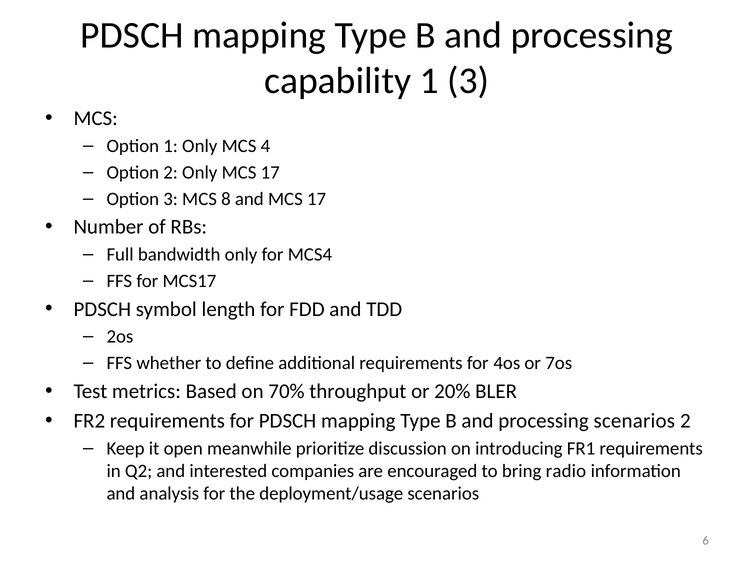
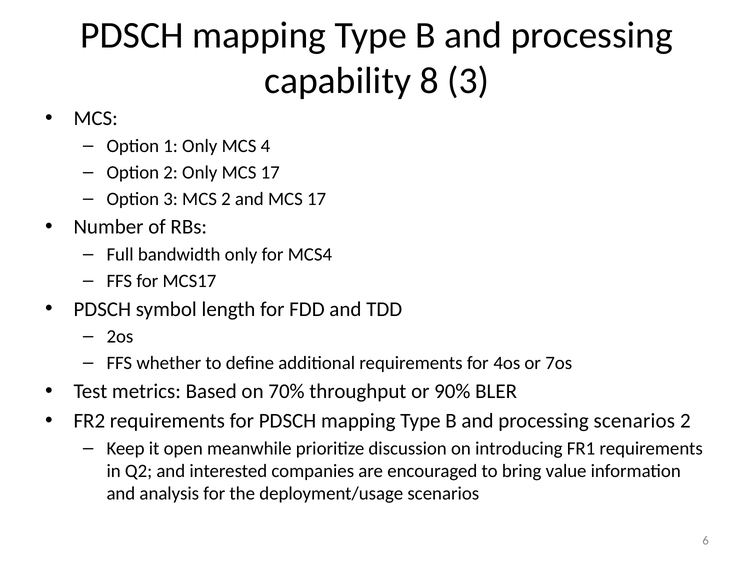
capability 1: 1 -> 8 (429, 81)
MCS 8: 8 -> 2 (226, 199)
20%: 20% -> 90% (452, 391)
radio: radio -> value (566, 471)
